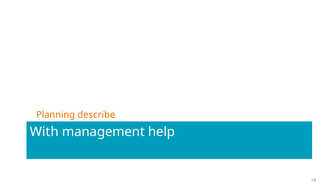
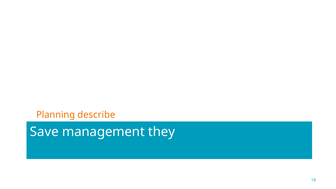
With: With -> Save (44, 132)
help: help -> they (162, 132)
